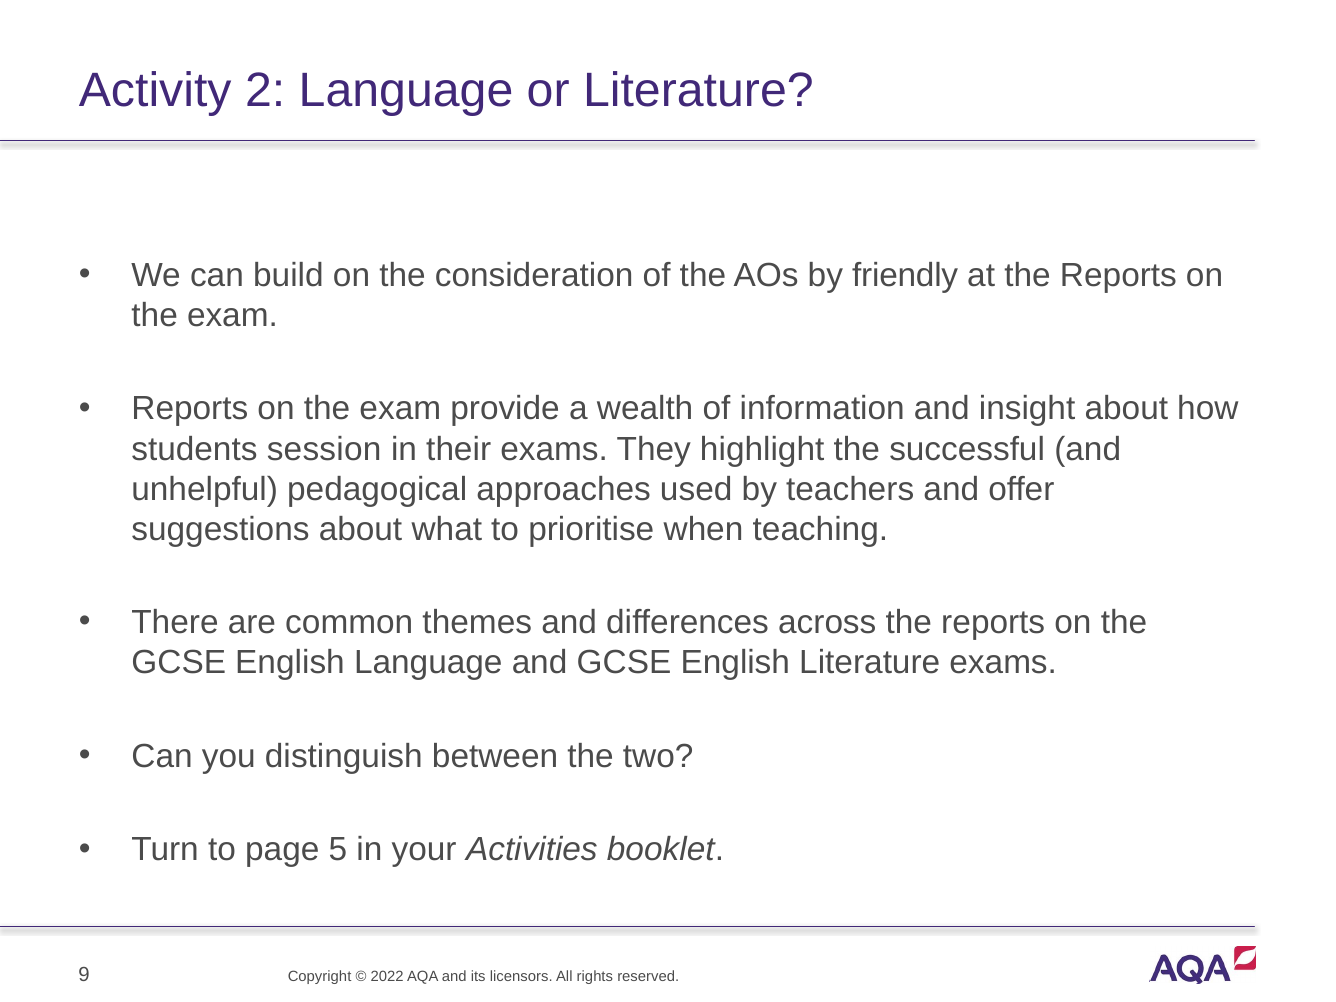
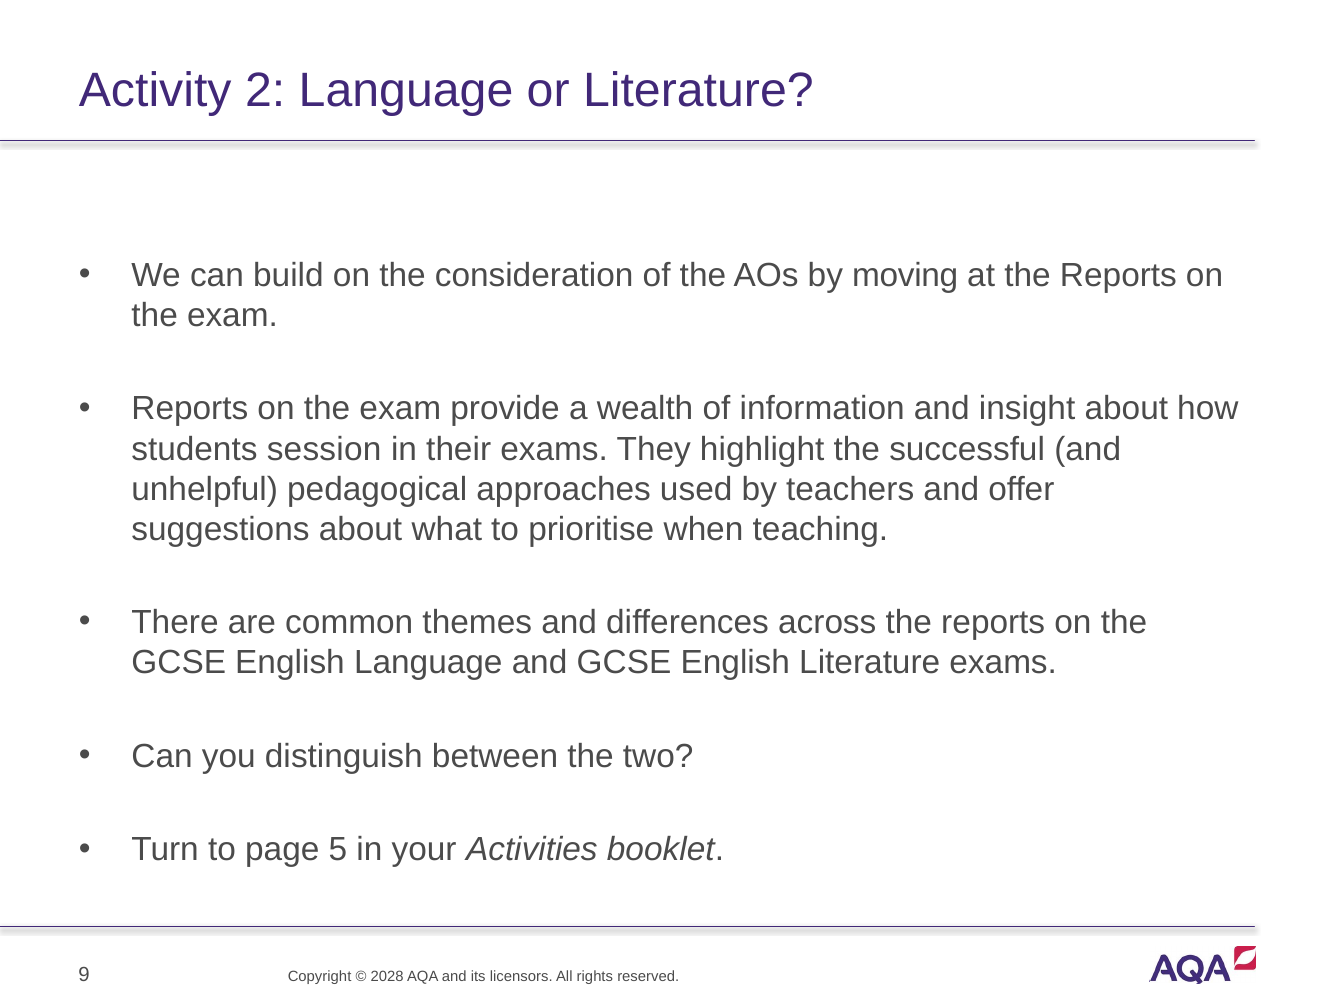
friendly: friendly -> moving (905, 275)
2022: 2022 -> 2028 (387, 977)
